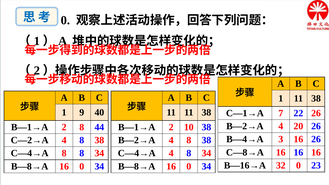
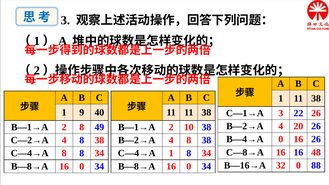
0: 0 -> 3 (65, 20)
C—1→A 7: 7 -> 3 (281, 113)
44: 44 -> 49 (99, 127)
B—4→A 3: 3 -> 0 (281, 139)
16 16 16: 16 -> 48 (316, 152)
C—4→A 4: 4 -> 1 (171, 153)
23: 23 -> 88 (316, 166)
